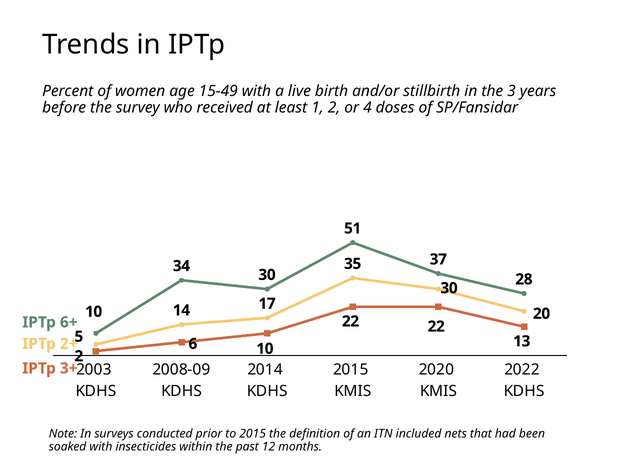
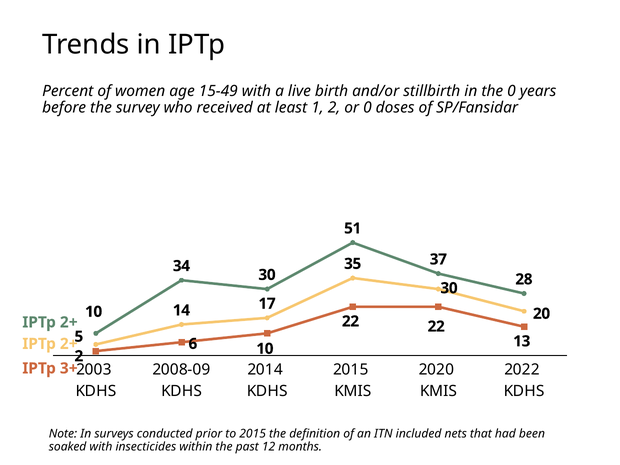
the 3: 3 -> 0 (511, 91)
or 4: 4 -> 0 (367, 108)
6+: 6+ -> 2+ (69, 322)
